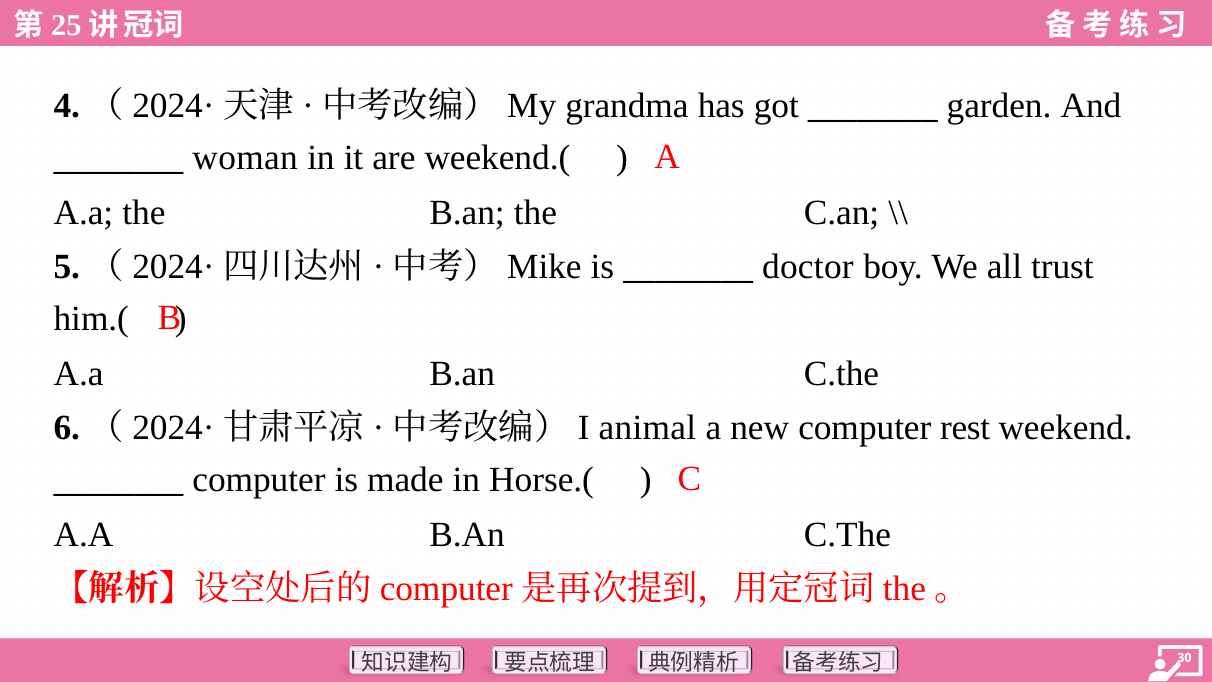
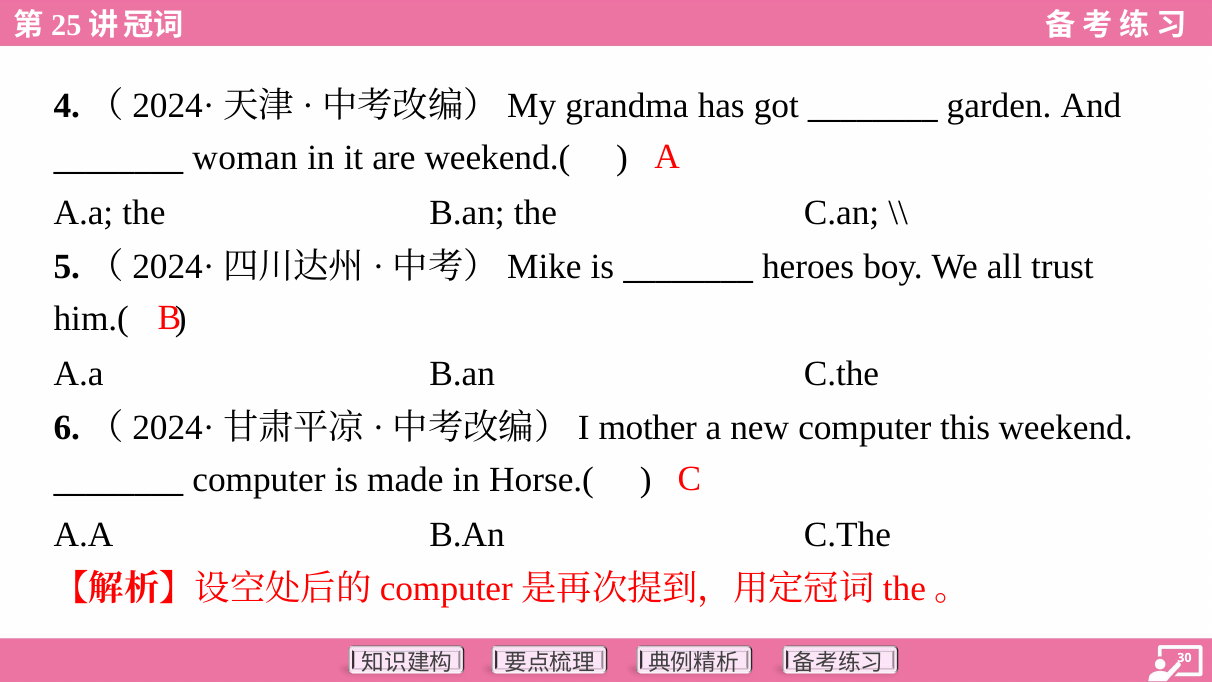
doctor: doctor -> heroes (808, 266)
animal: animal -> mother (648, 427)
rest: rest -> this (965, 427)
